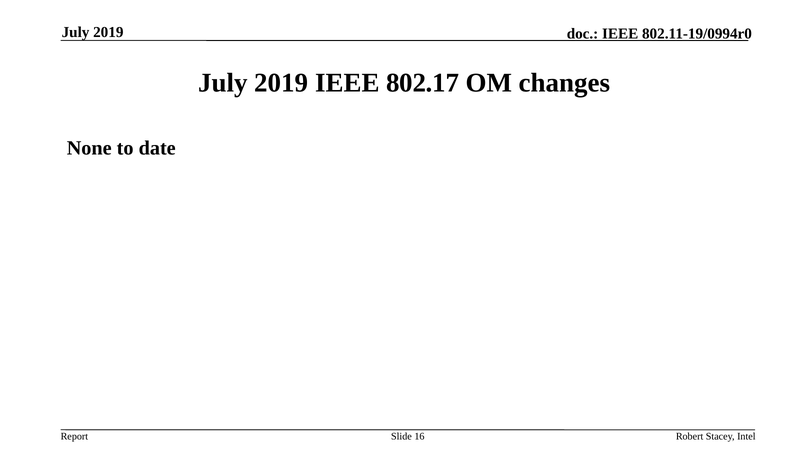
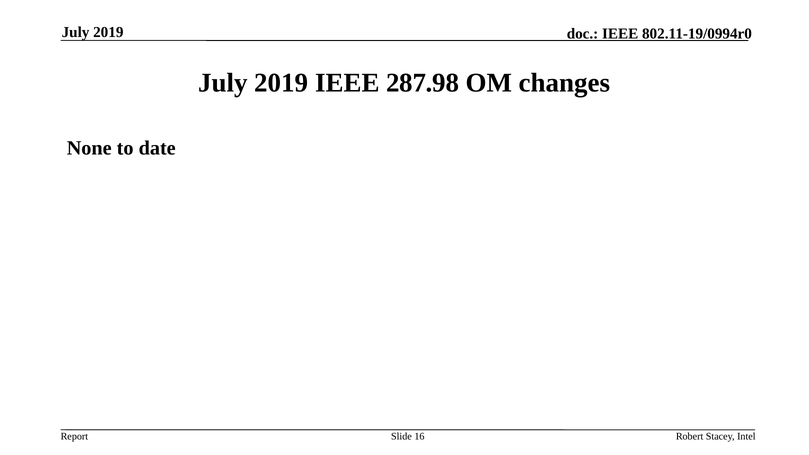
802.17: 802.17 -> 287.98 (423, 83)
